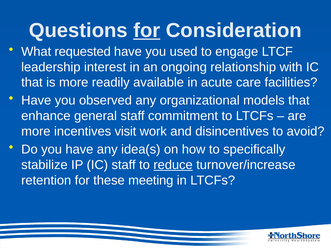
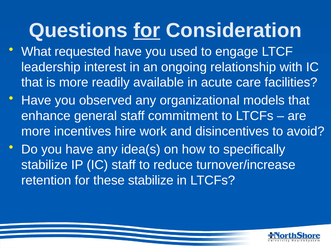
visit: visit -> hire (125, 132)
reduce underline: present -> none (173, 165)
these meeting: meeting -> stabilize (151, 180)
